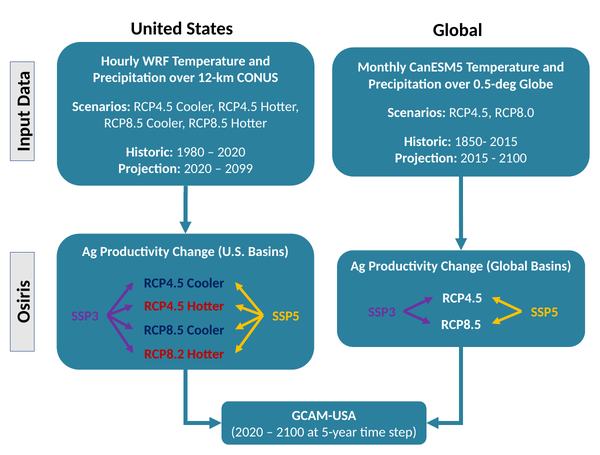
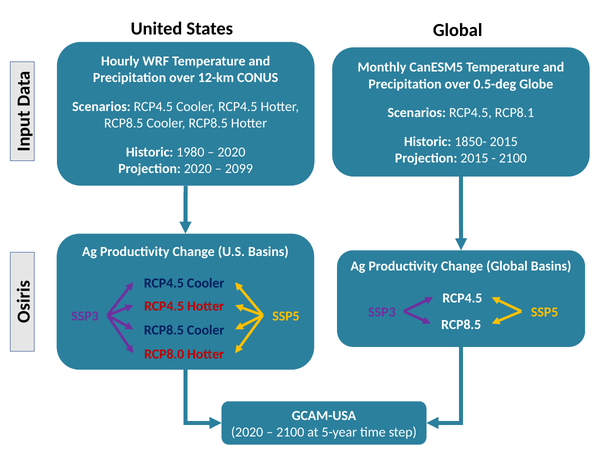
RCP8.0: RCP8.0 -> RCP8.1 (514, 113)
RCP8.2: RCP8.2 -> RCP8.0 (164, 354)
